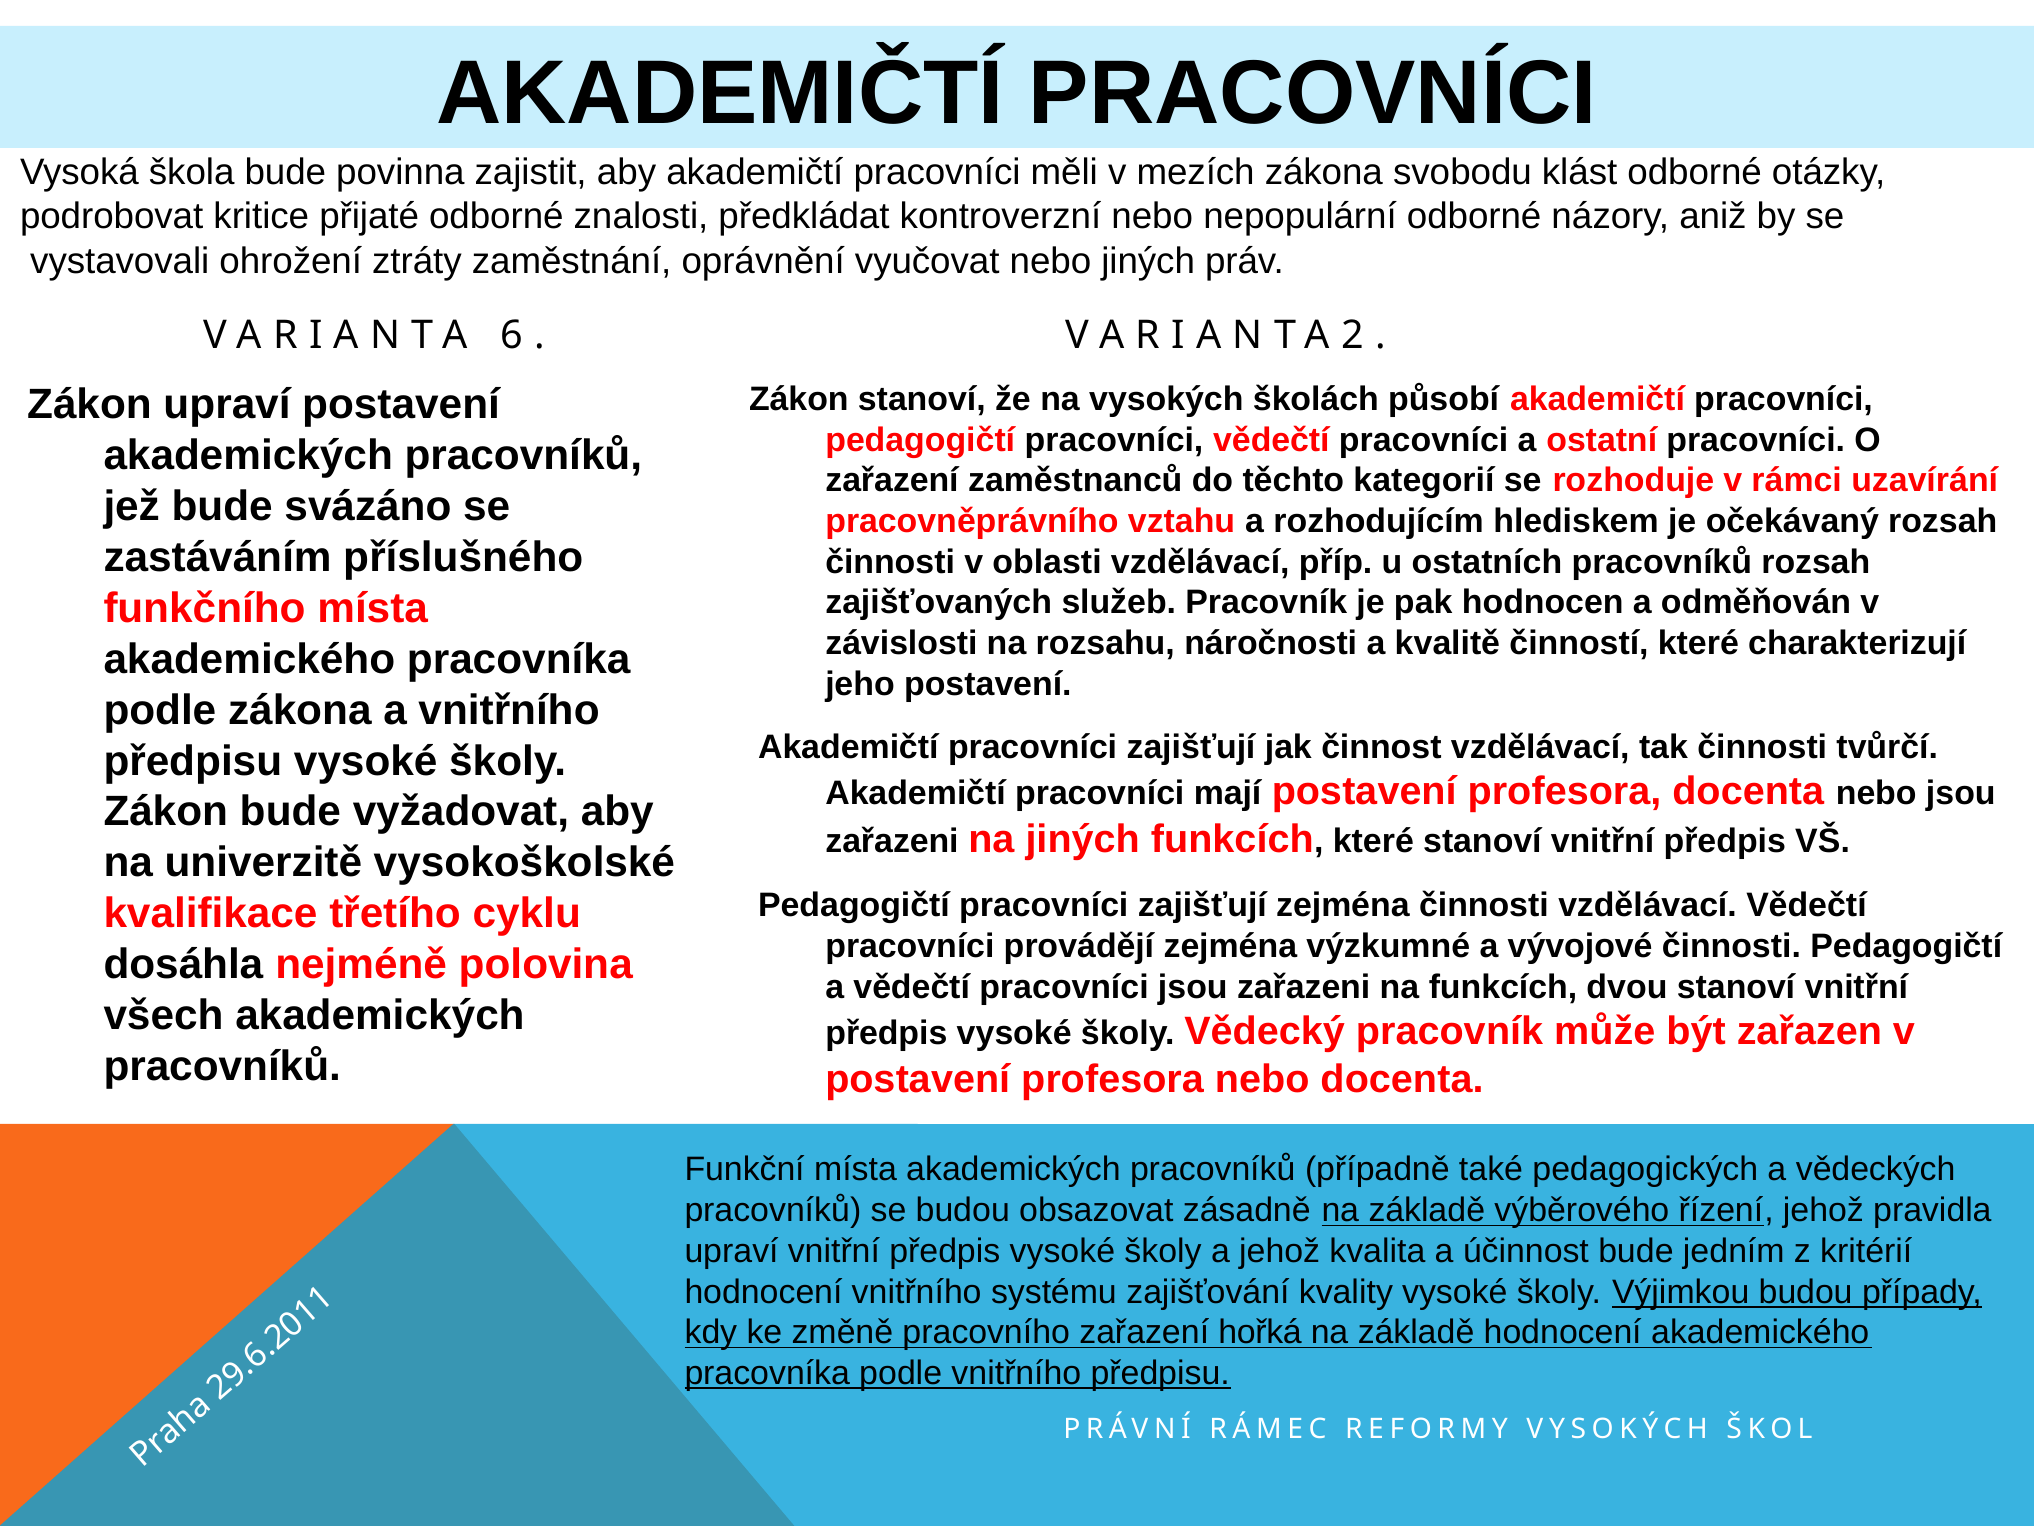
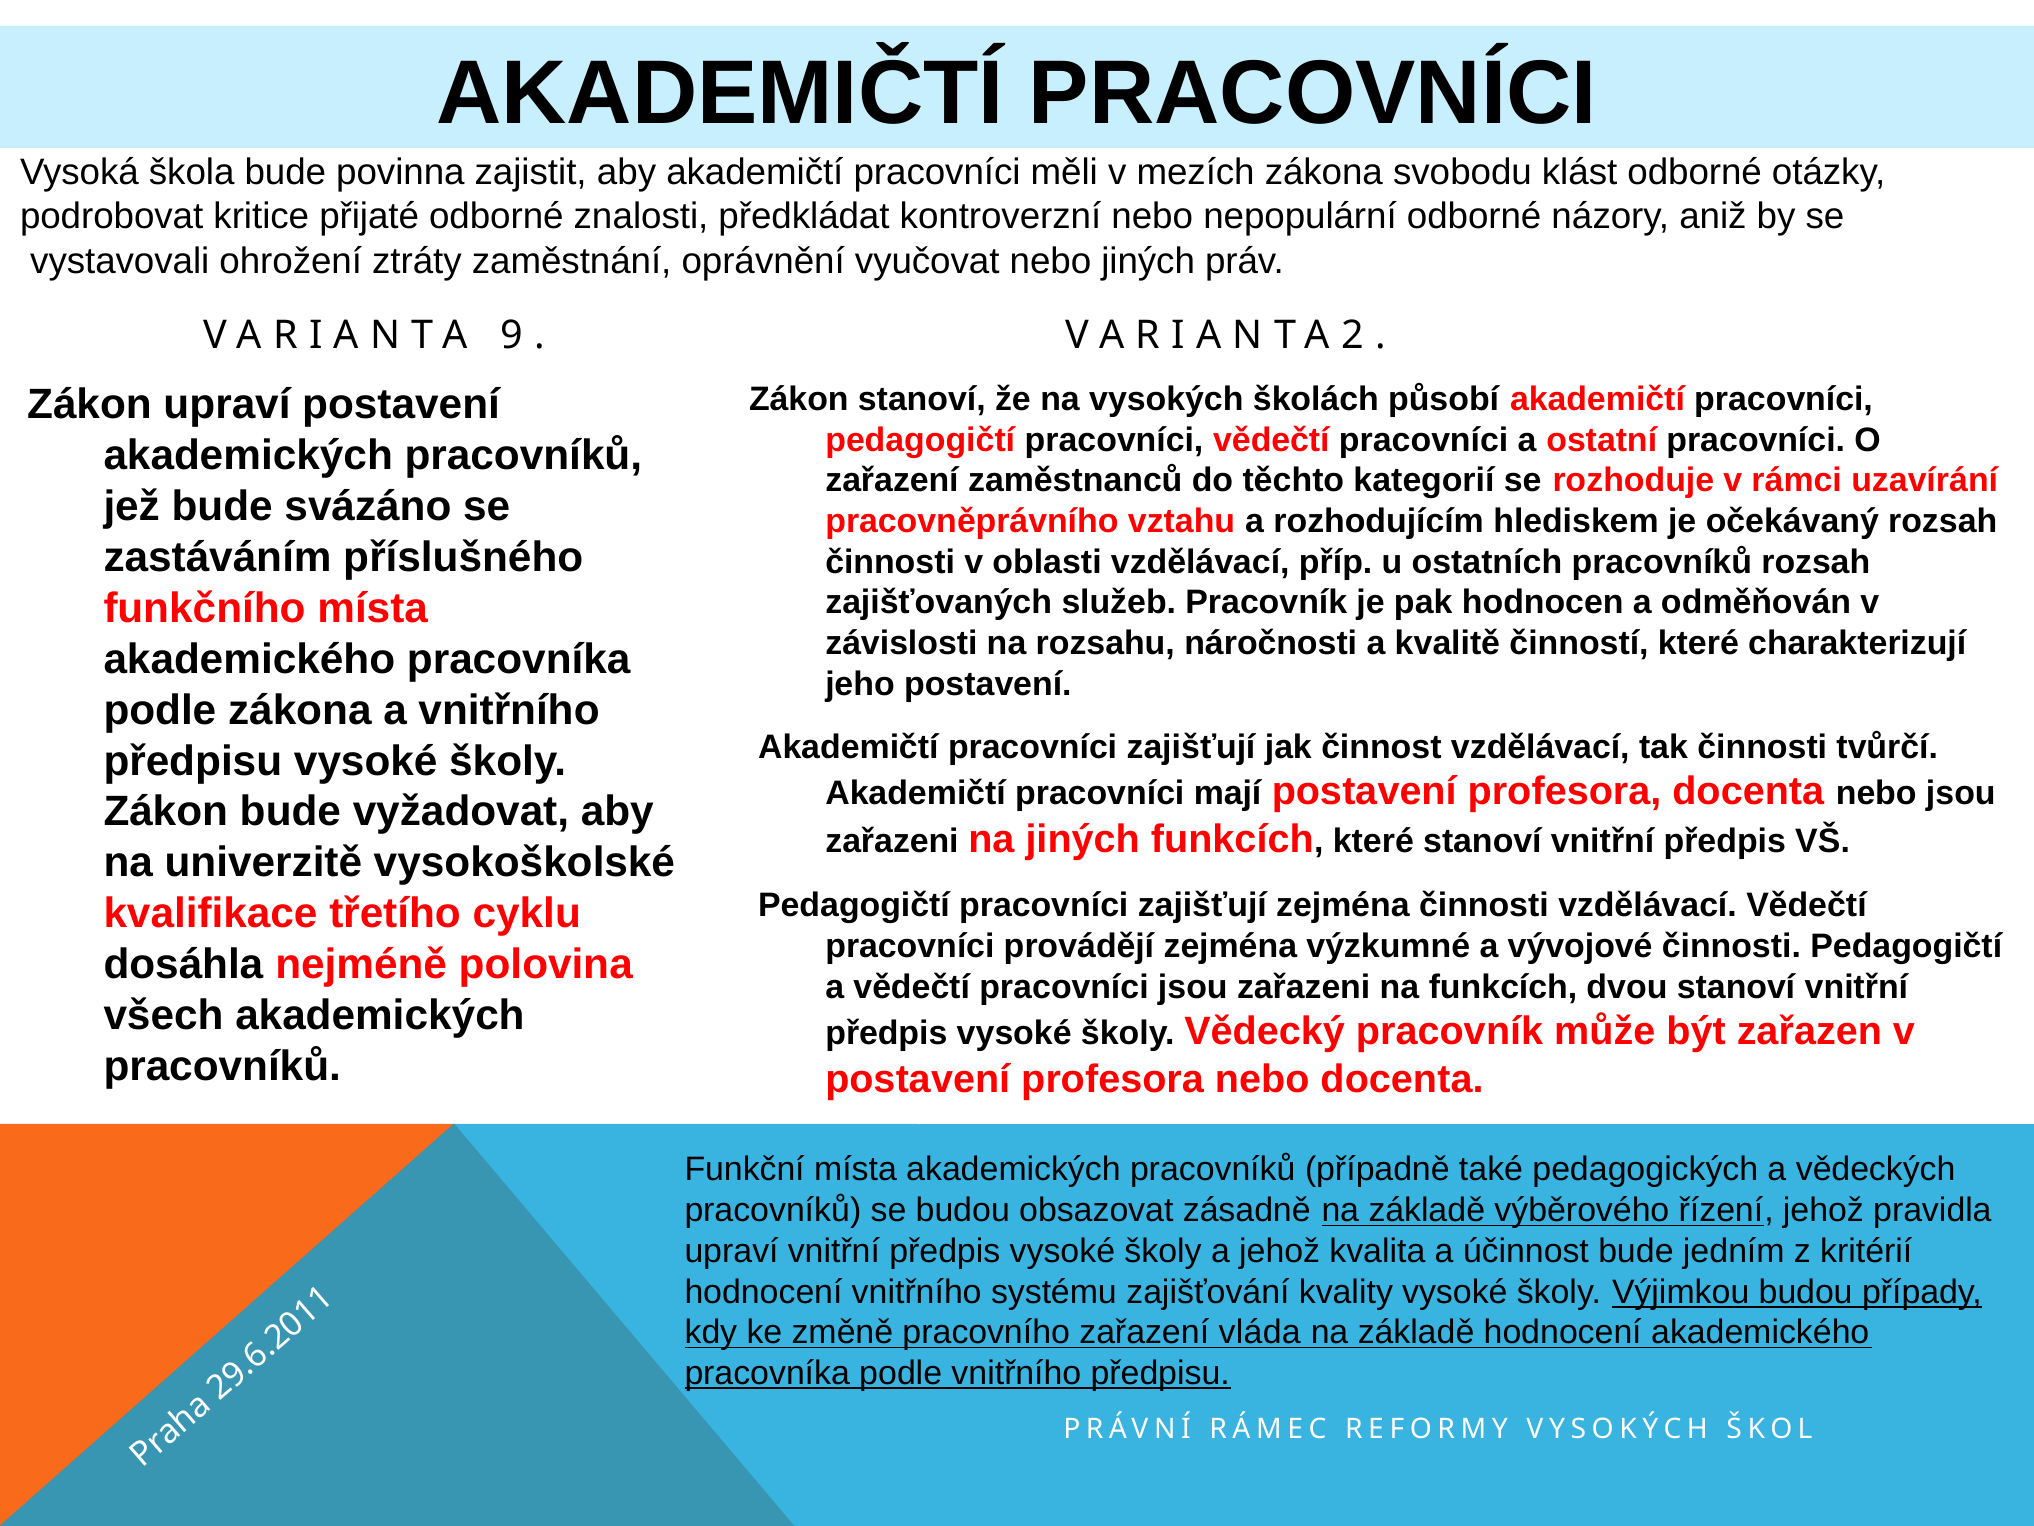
6: 6 -> 9 (512, 335)
hořká: hořká -> vláda (1260, 1332)
